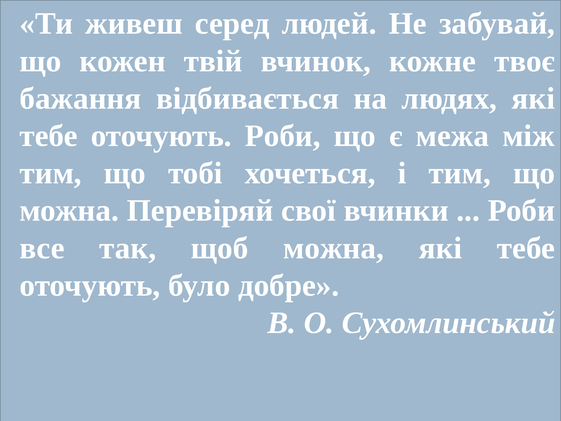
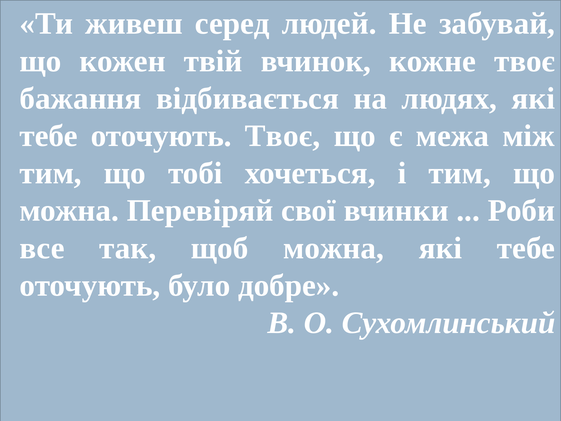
оточують Роби: Роби -> Твоє (283, 136)
